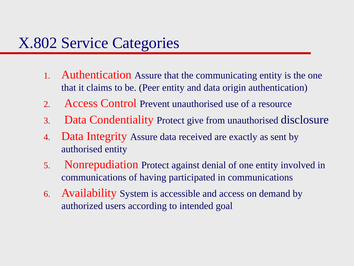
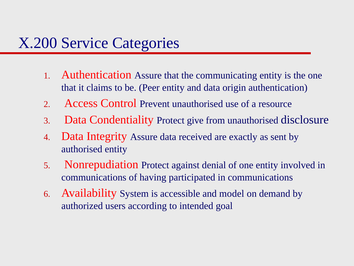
X.802: X.802 -> X.200 (38, 43)
and access: access -> model (232, 193)
